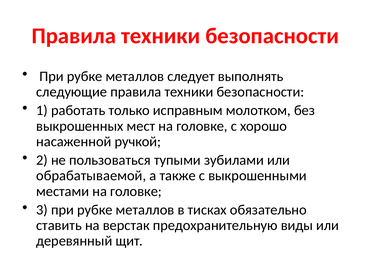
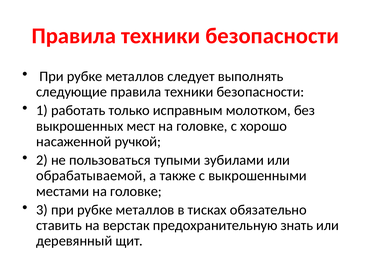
виды: виды -> знать (297, 226)
